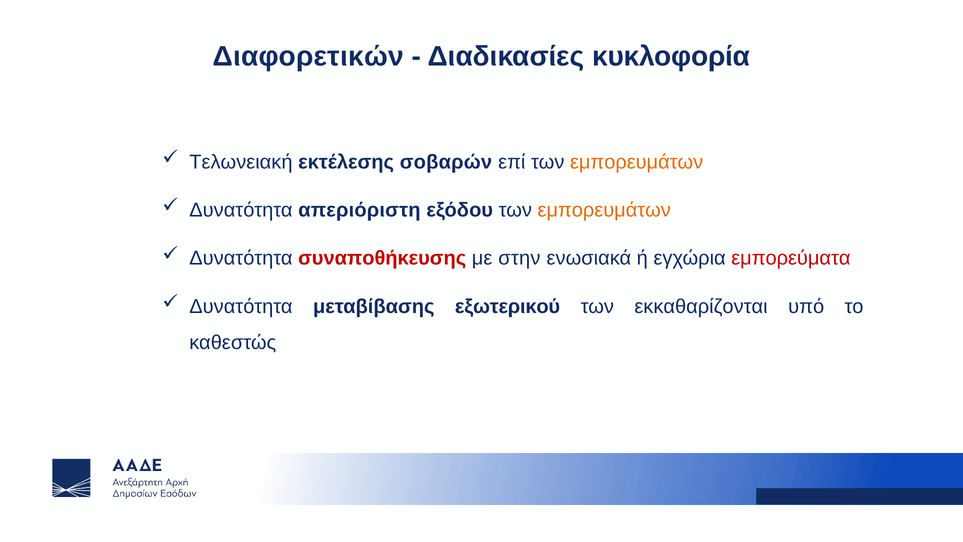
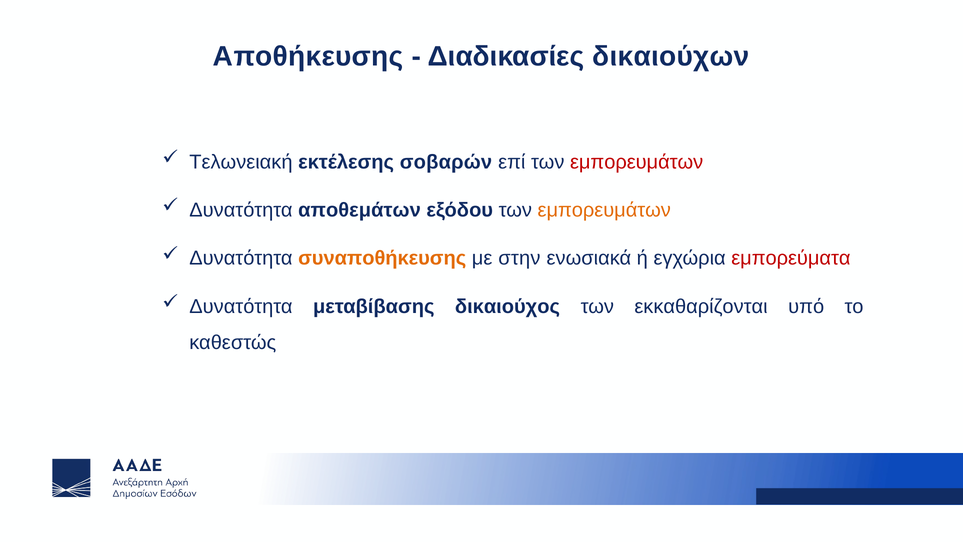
Διαφορετικών: Διαφορετικών -> Αποθήκευσης (308, 56)
κυκλοφορία: κυκλοφορία -> δικαιούχων (671, 56)
εμπορευμάτων colour: orange -> red (637, 162)
απεριόριστη: απεριόριστη -> αποθεμάτων (359, 210)
συναποθήκευσης colour: red -> orange (382, 258)
εξωτερικού: εξωτερικού -> δικαιούχος (507, 306)
